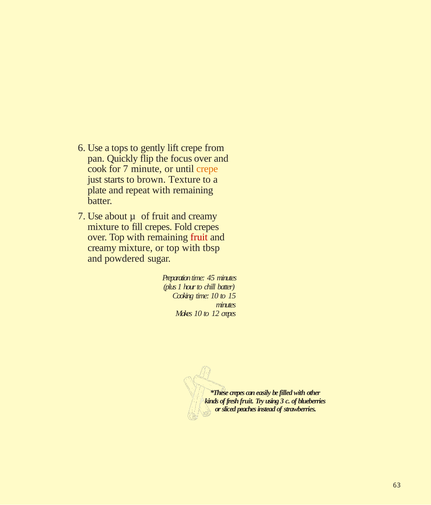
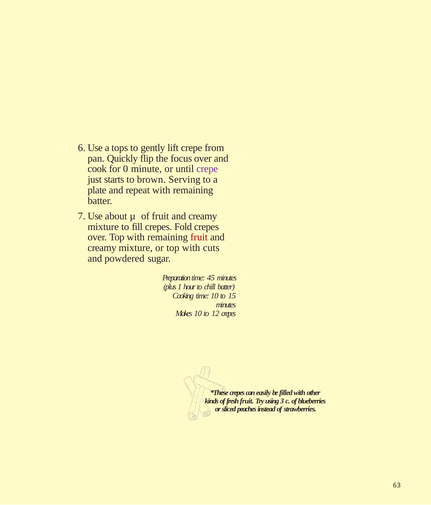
7: 7 -> 0 (126, 169)
crepe colour: orange -> purple (207, 169)
Texture: Texture -> Serving (184, 179)
tbsp: tbsp -> cuts (211, 248)
